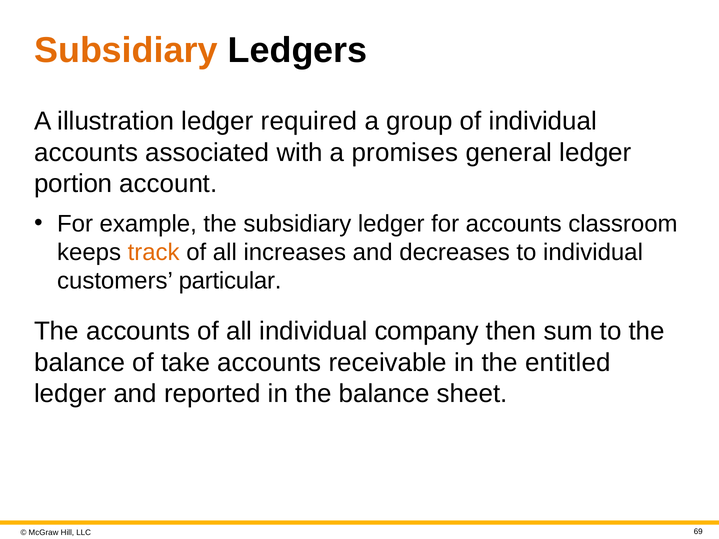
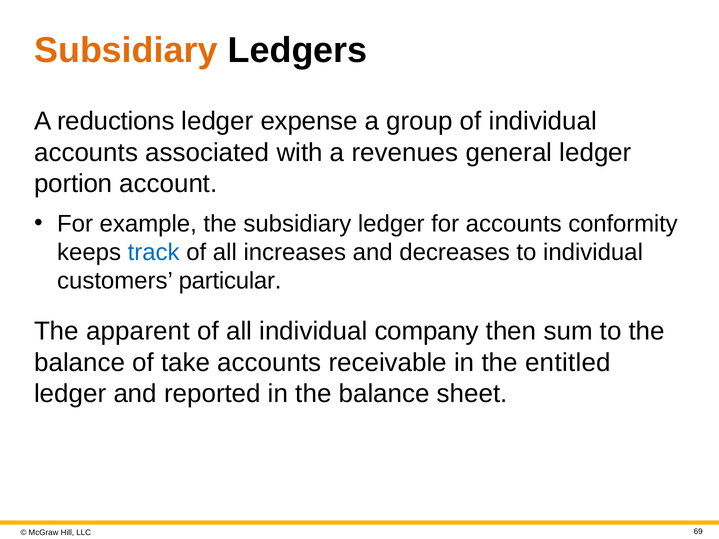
illustration: illustration -> reductions (116, 121)
required: required -> expense (309, 121)
promises: promises -> revenues (405, 153)
classroom: classroom -> conformity (623, 224)
track colour: orange -> blue (154, 252)
The accounts: accounts -> apparent (138, 331)
